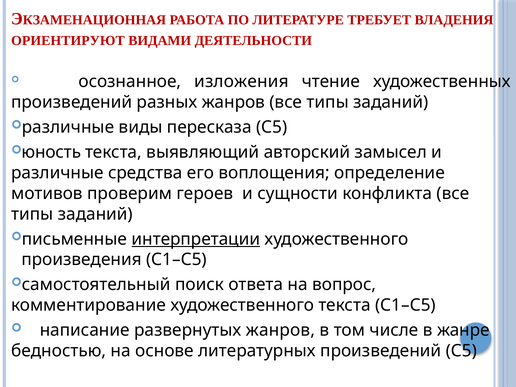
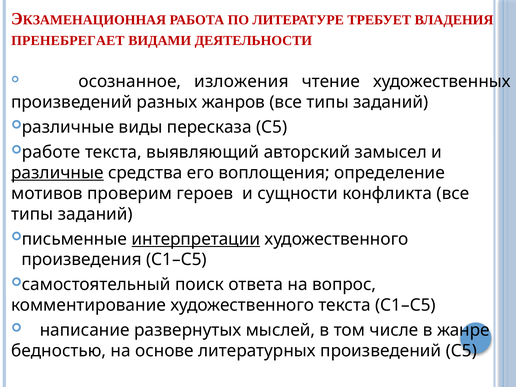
ОРИЕНТИРУЮТ: ОРИЕНТИРУЮТ -> ПРЕНЕБРЕГАЕТ (68, 41)
юность: юность -> работе (51, 152)
различные underline: none -> present (57, 173)
развернутых жанров: жанров -> мыслей (281, 330)
